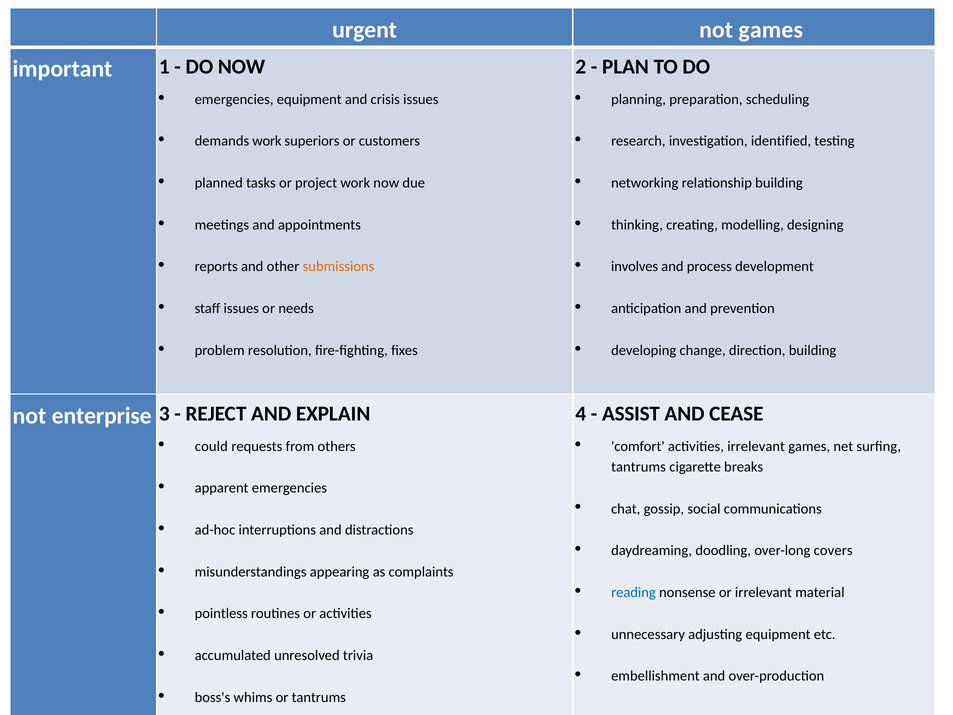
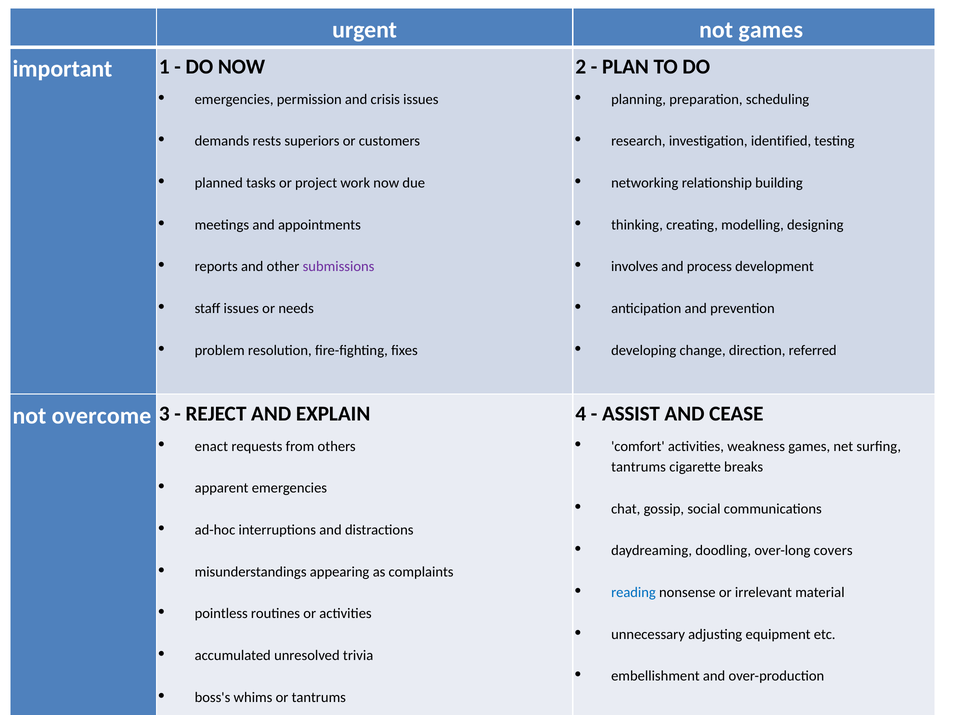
emergencies equipment: equipment -> permission (309, 99)
demands work: work -> rests (267, 141)
submissions colour: orange -> purple (339, 267)
direction building: building -> referred (813, 350)
enterprise: enterprise -> overcome (102, 416)
could: could -> enact (211, 446)
activities irrelevant: irrelevant -> weakness (756, 446)
